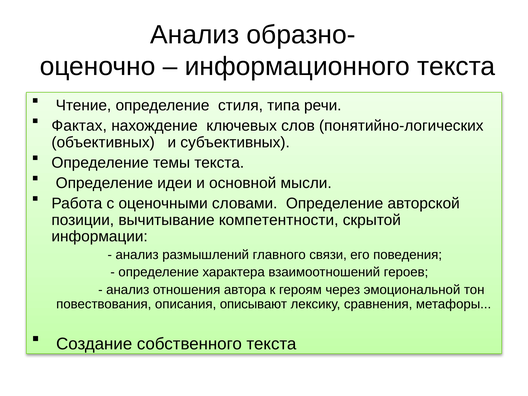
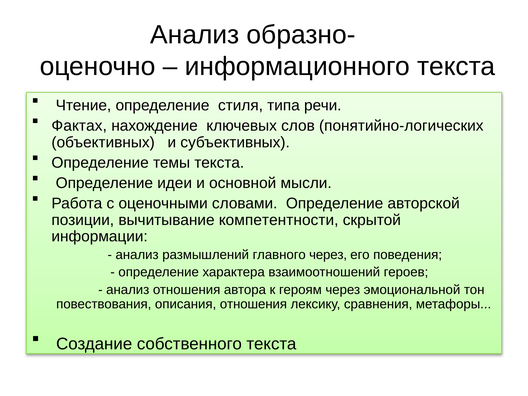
главного связи: связи -> через (328, 255)
описания описывают: описывают -> отношения (253, 304)
